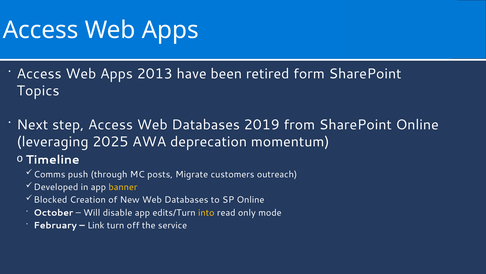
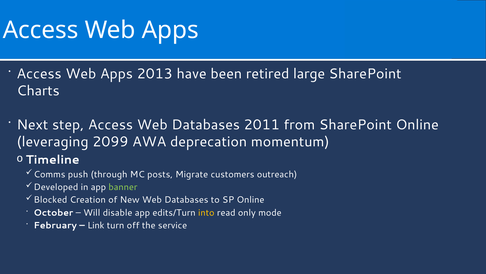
form: form -> large (309, 74)
Topics: Topics -> Charts (38, 91)
2019: 2019 -> 2011 (262, 125)
2025: 2025 -> 2099 (110, 141)
banner colour: yellow -> light green (123, 187)
